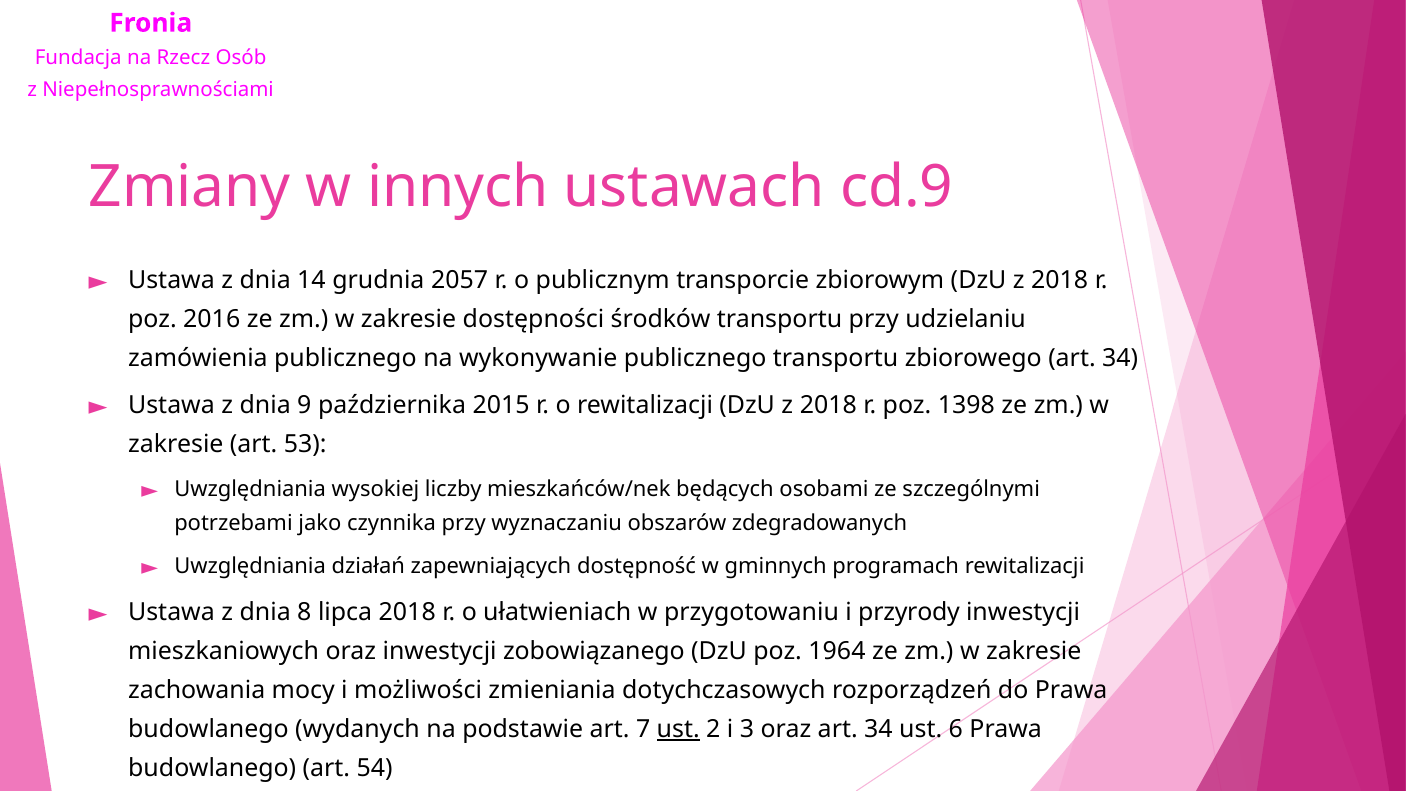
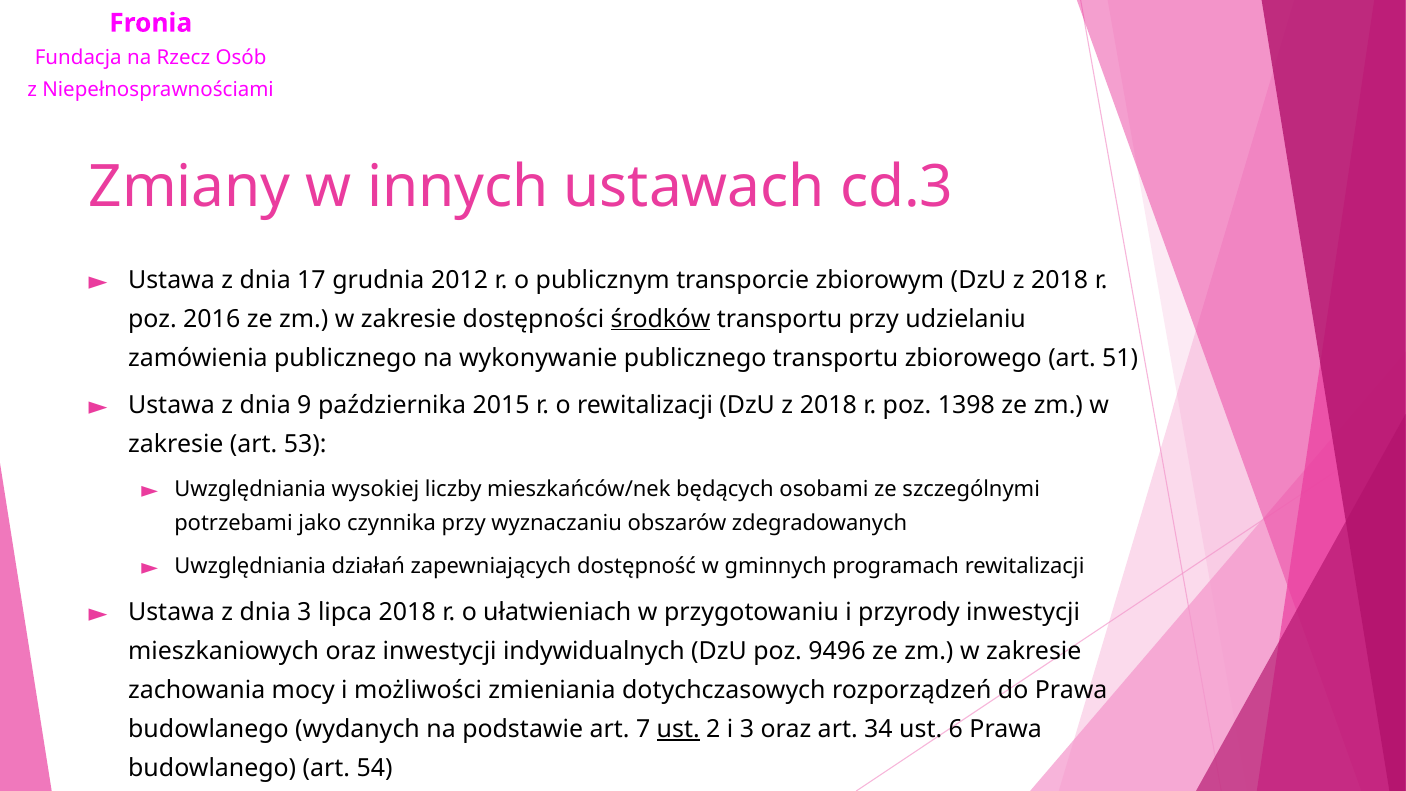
cd.9: cd.9 -> cd.3 (897, 187)
14: 14 -> 17 (311, 280)
2057: 2057 -> 2012 (460, 280)
środków underline: none -> present (661, 319)
zbiorowego art 34: 34 -> 51 (1120, 358)
dnia 8: 8 -> 3 (304, 612)
zobowiązanego: zobowiązanego -> indywidualnych (594, 651)
1964: 1964 -> 9496 (837, 651)
